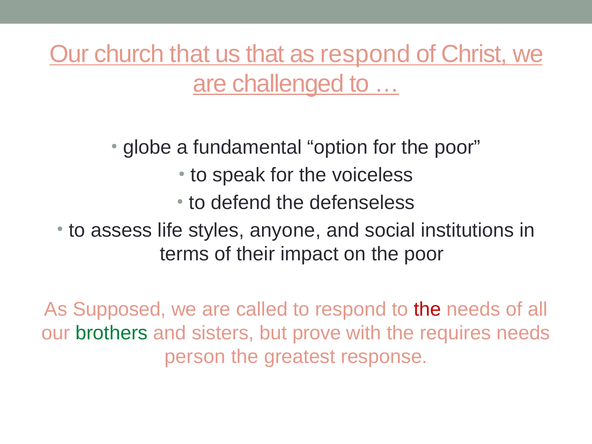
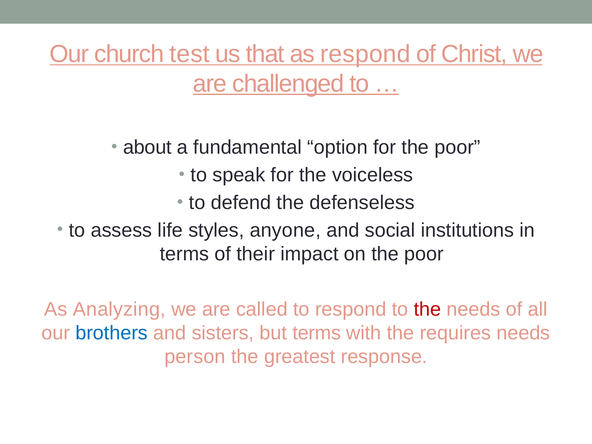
church that: that -> test (190, 54)
globe: globe -> about (147, 147)
Supposed: Supposed -> Analyzing (119, 309)
brothers colour: green -> blue (112, 333)
but prove: prove -> terms (317, 333)
